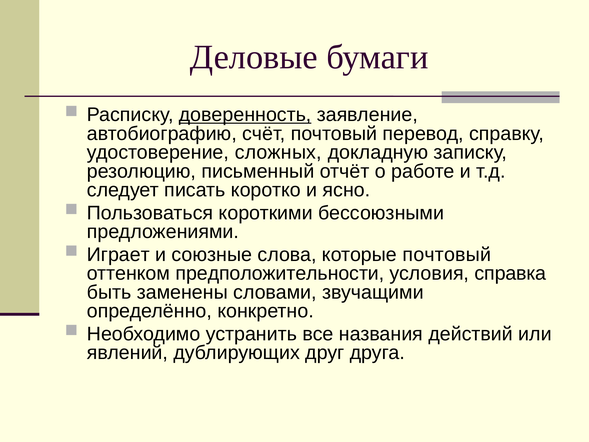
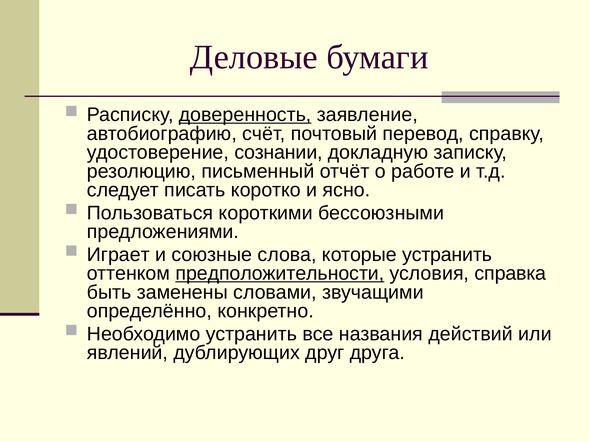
сложных: сложных -> сознании (279, 152)
которые почтовый: почтовый -> устранить (447, 254)
предположительности underline: none -> present (280, 273)
